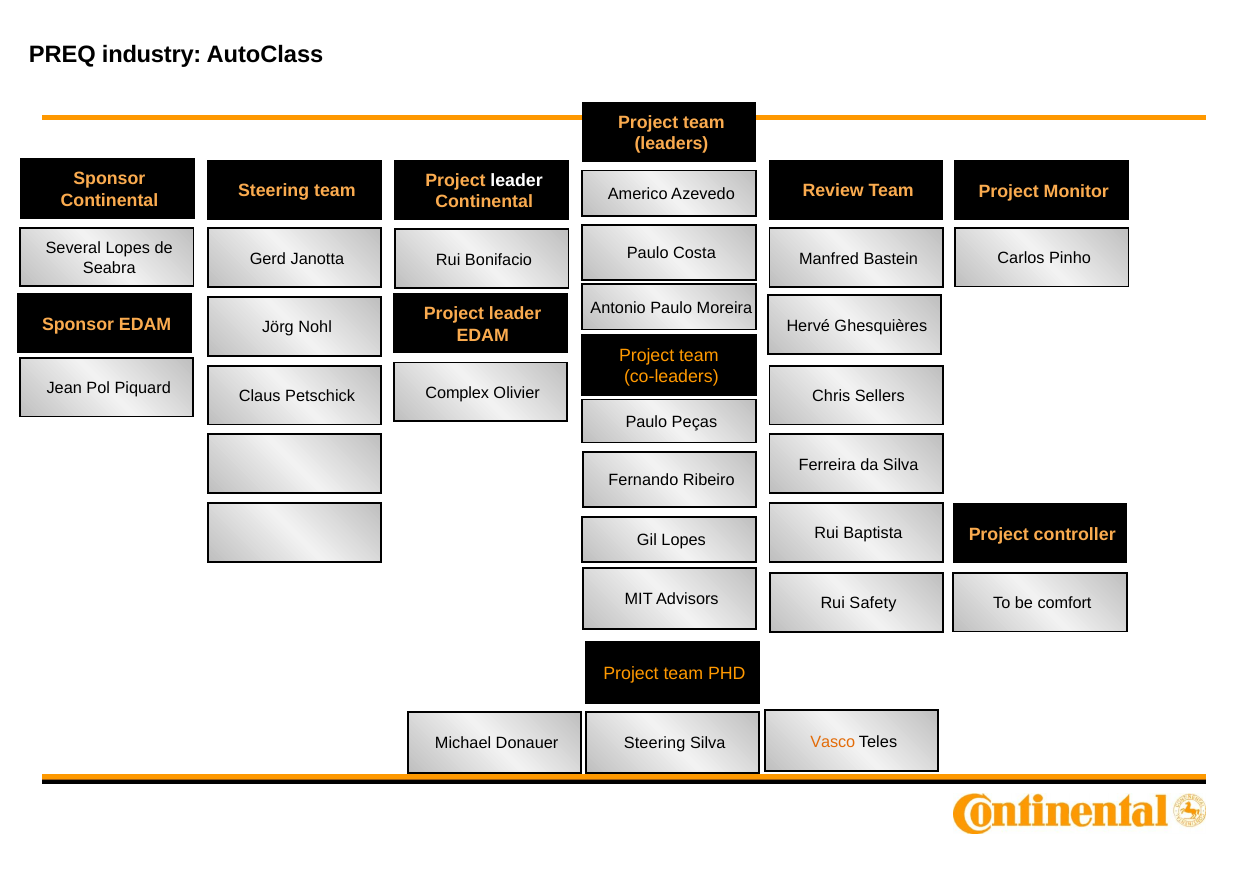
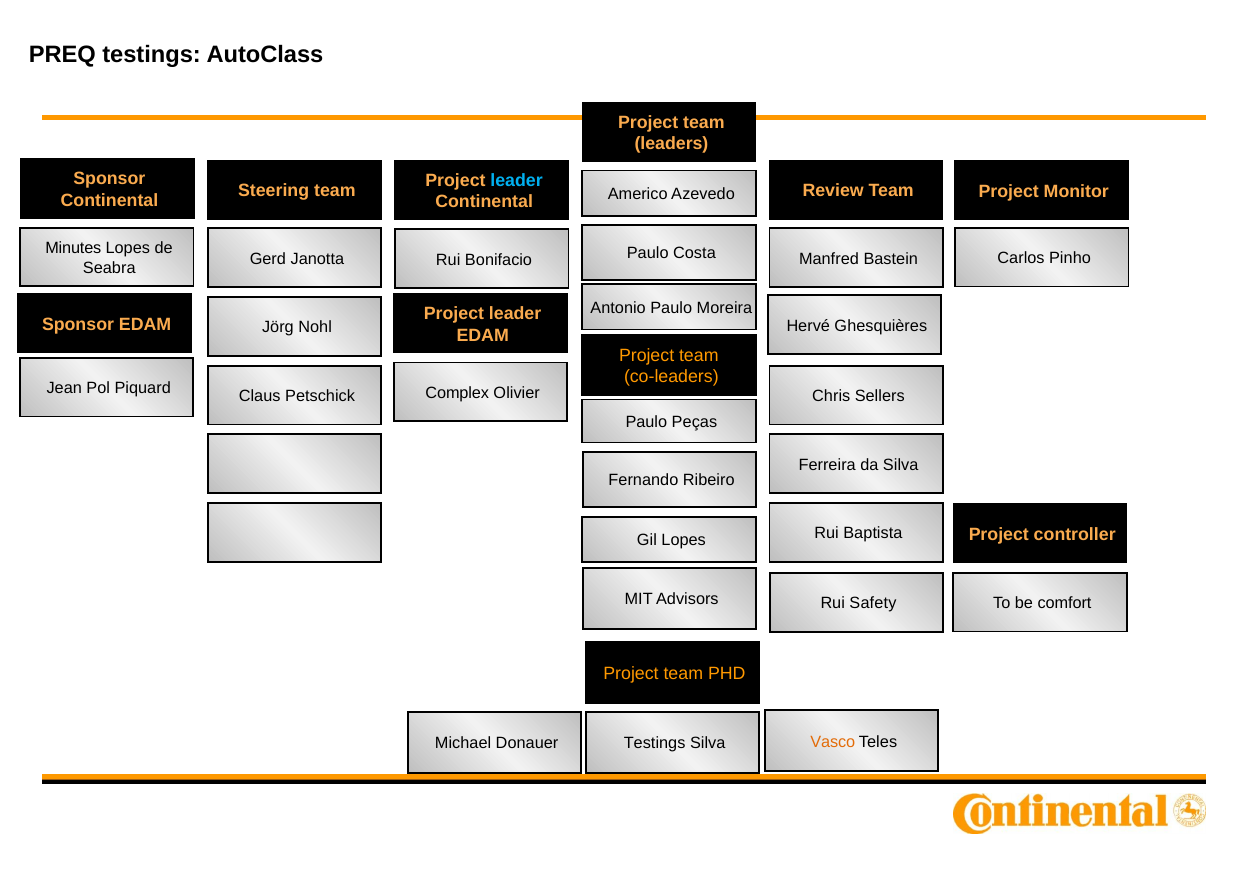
PREQ industry: industry -> testings (152, 55)
leader colour: white -> light blue (517, 180)
Several: Several -> Minutes (73, 248)
Steering: Steering -> Testings (655, 743)
